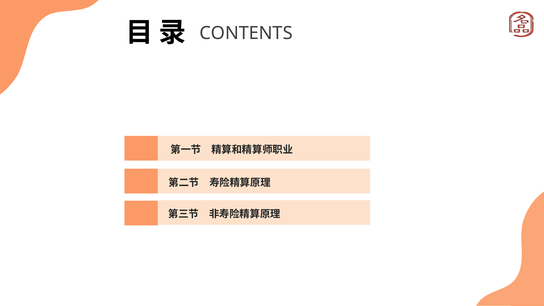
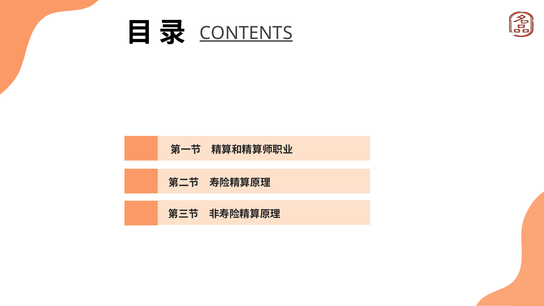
CONTENTS underline: none -> present (246, 33)
